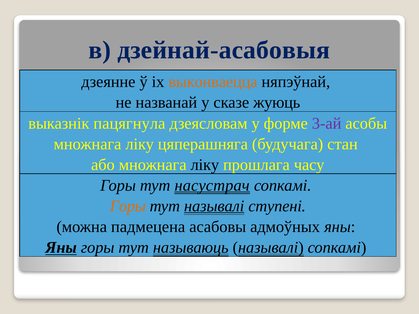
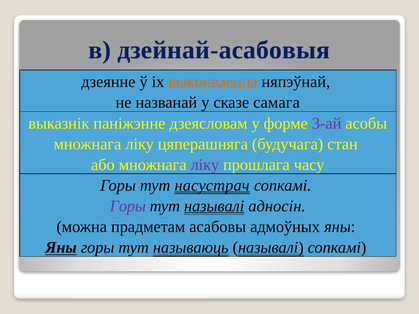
жуюць: жуюць -> самага (277, 103)
пацягнула: пацягнула -> паніжэнне (129, 123)
ліку colour: black -> purple (205, 165)
Горы colour: orange -> purple (128, 206)
ступені: ступені -> адносін (277, 206)
падмецена: падмецена -> прадметам (148, 227)
